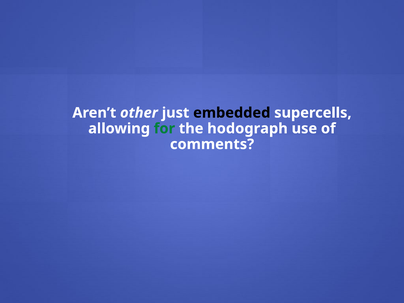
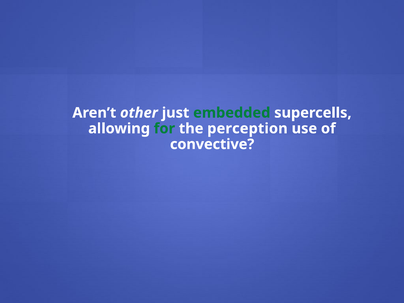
embedded colour: black -> green (232, 113)
hodograph: hodograph -> perception (247, 129)
comments: comments -> convective (212, 144)
